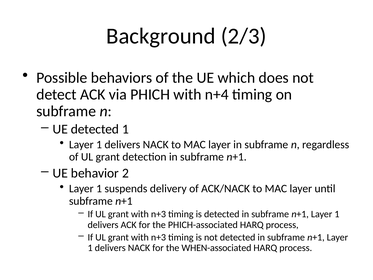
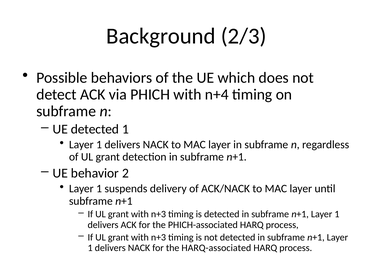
WHEN-associated: WHEN-associated -> HARQ-associated (216, 248)
